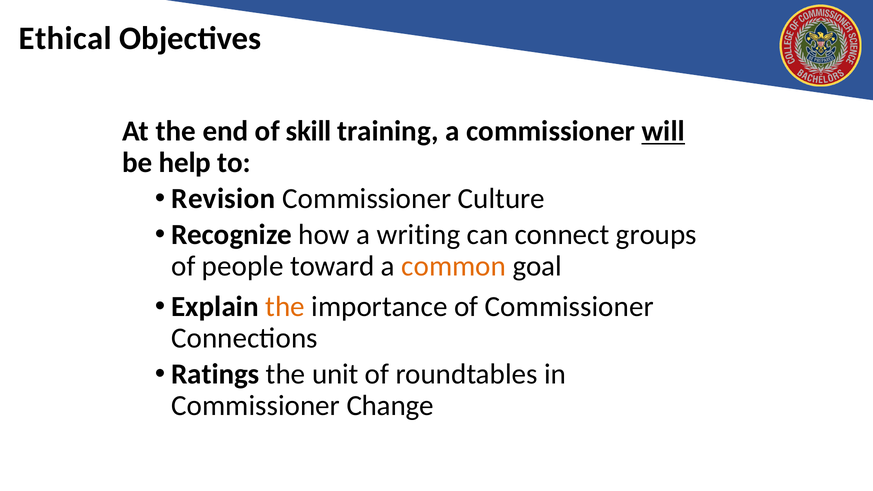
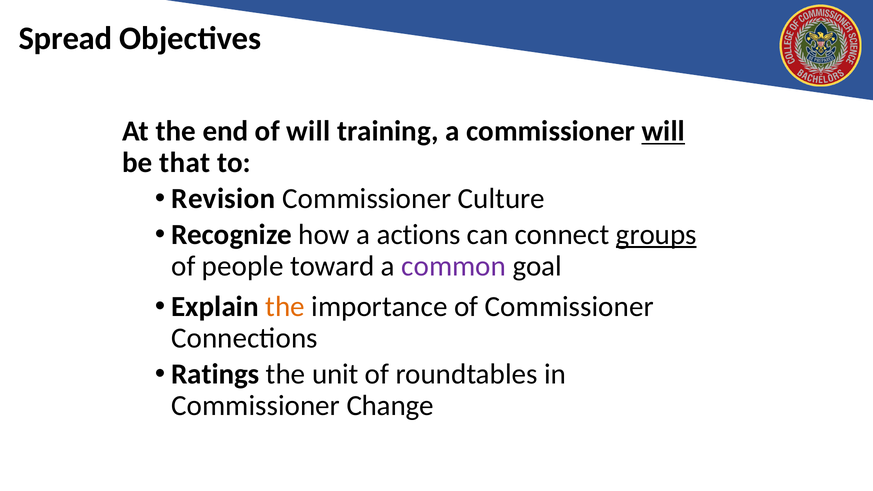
Ethical: Ethical -> Spread (66, 38)
of skill: skill -> will (308, 131)
help: help -> that (185, 163)
writing: writing -> actions (419, 235)
groups underline: none -> present (656, 235)
common colour: orange -> purple (454, 266)
